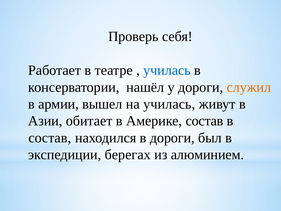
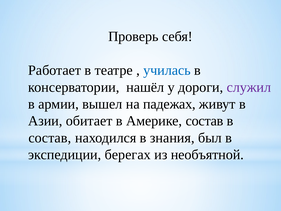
служил colour: orange -> purple (249, 87)
на училась: училась -> падежах (169, 104)
в дороги: дороги -> знания (172, 138)
алюминием: алюминием -> необъятной (207, 155)
